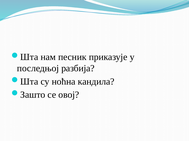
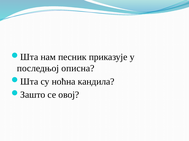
разбија: разбија -> описна (78, 69)
